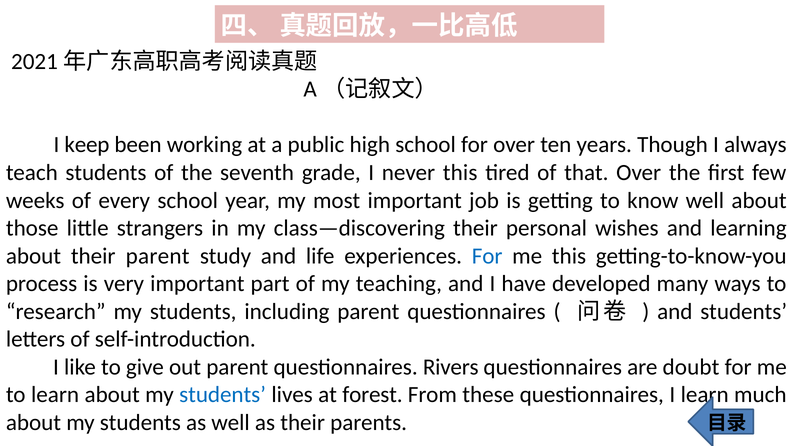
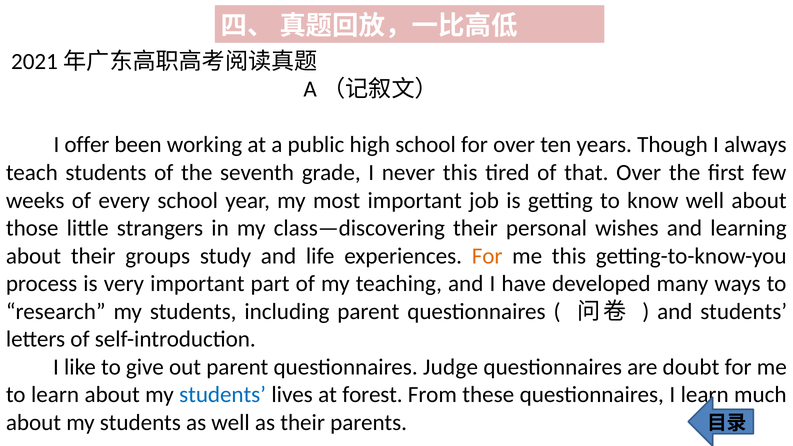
keep: keep -> offer (87, 145)
their parent: parent -> groups (158, 256)
For colour: blue -> orange (487, 256)
Rivers: Rivers -> Judge (451, 367)
